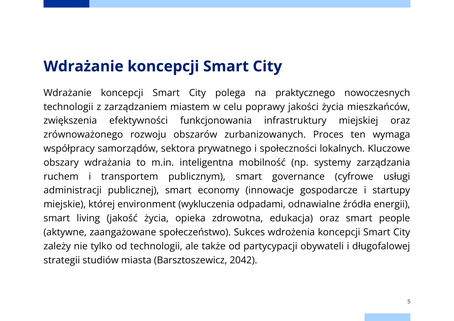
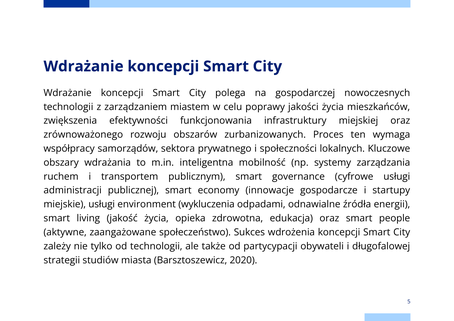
praktycznego: praktycznego -> gospodarczej (305, 93)
miejskie której: której -> usługi (102, 204)
2042: 2042 -> 2020 (243, 260)
